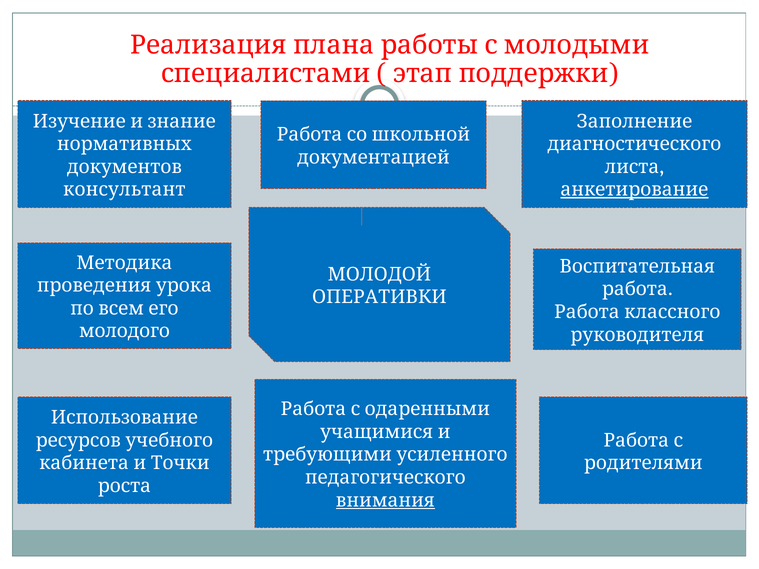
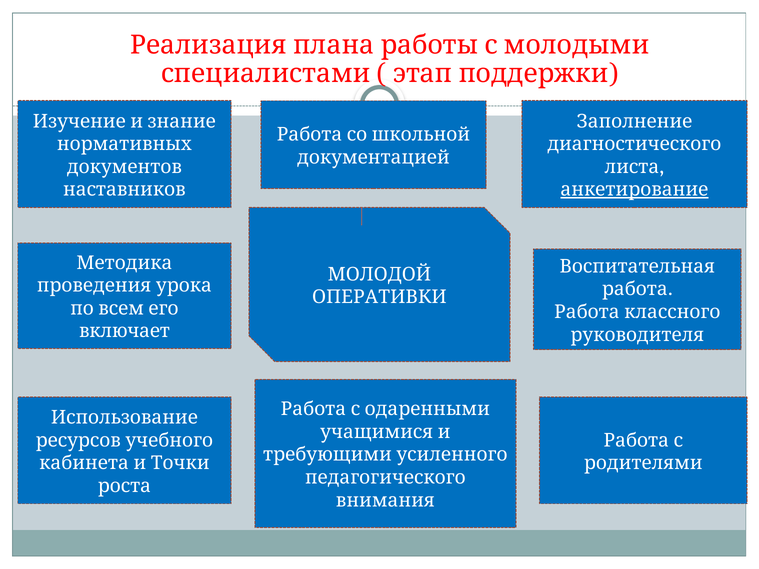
консультант: консультант -> наставников (124, 190)
молодого: молодого -> включает (124, 331)
внимания underline: present -> none (385, 500)
